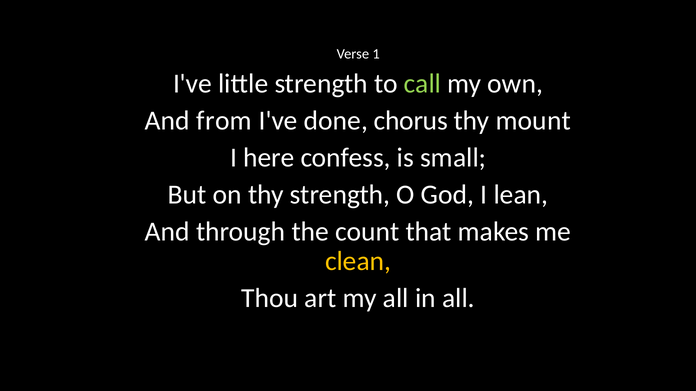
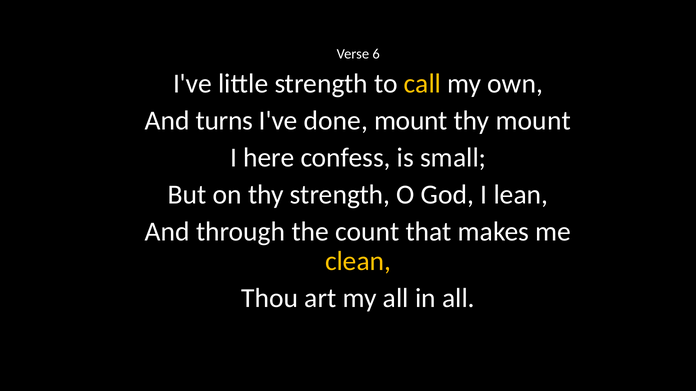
1: 1 -> 6 (376, 54)
call colour: light green -> yellow (422, 84)
from: from -> turns (224, 121)
done chorus: chorus -> mount (411, 121)
